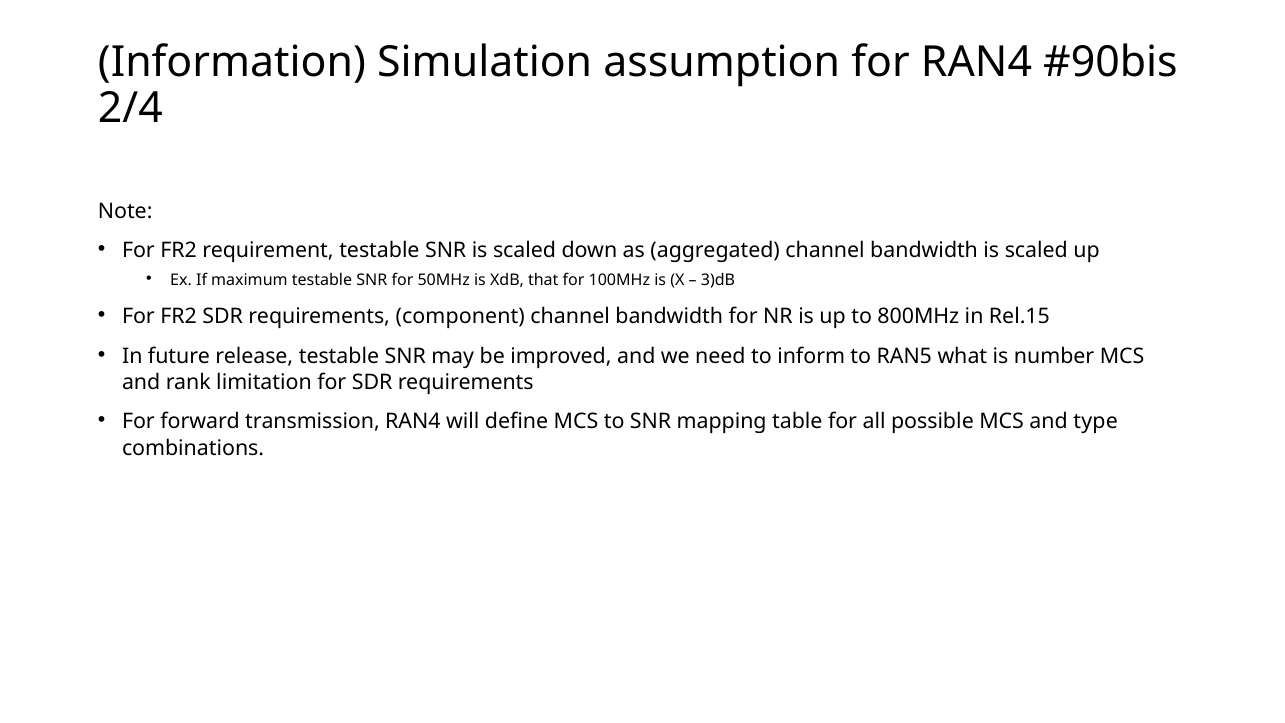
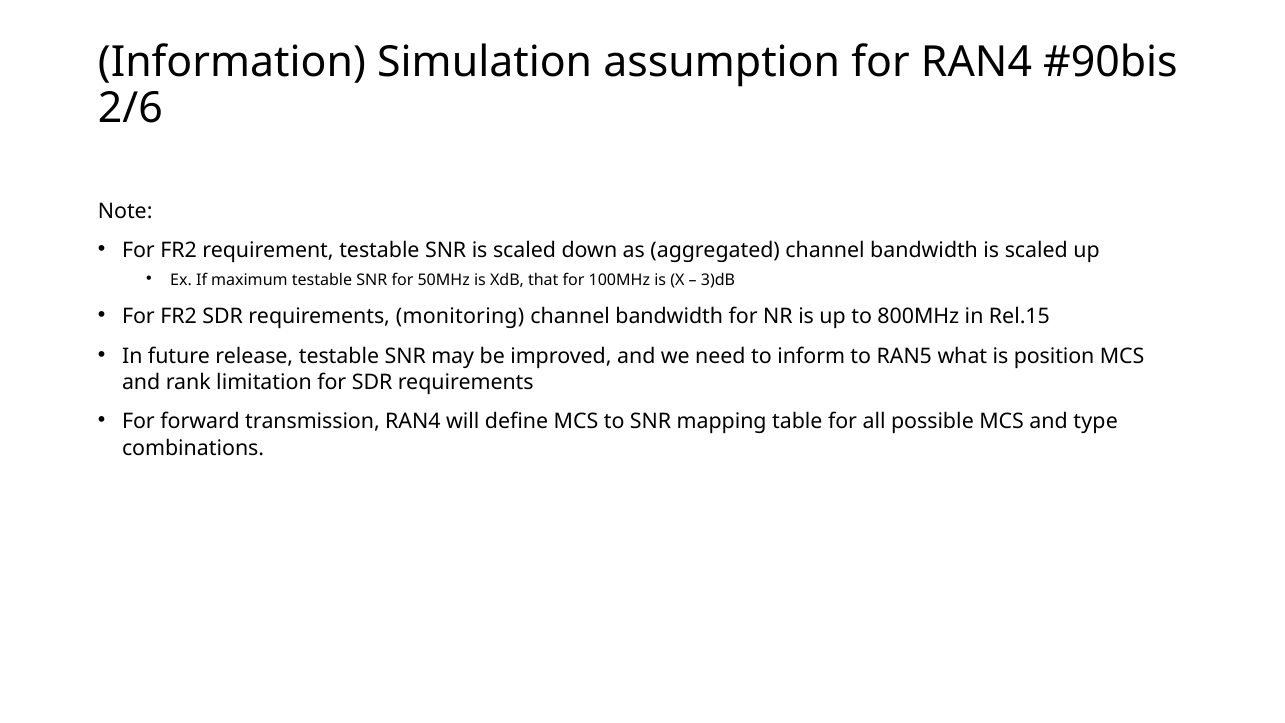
2/4: 2/4 -> 2/6 (130, 108)
component: component -> monitoring (460, 317)
number: number -> position (1054, 356)
